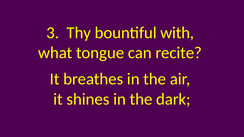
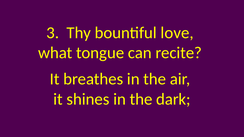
with: with -> love (177, 33)
